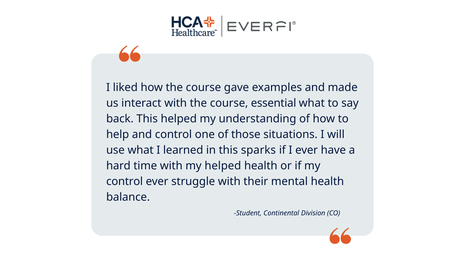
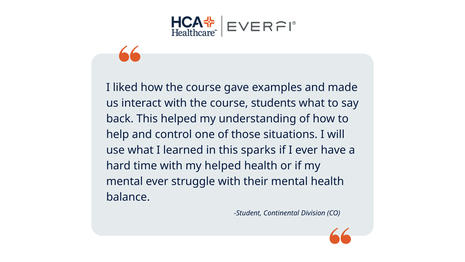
essential: essential -> students (274, 103)
control: control -> mental (125, 181)
